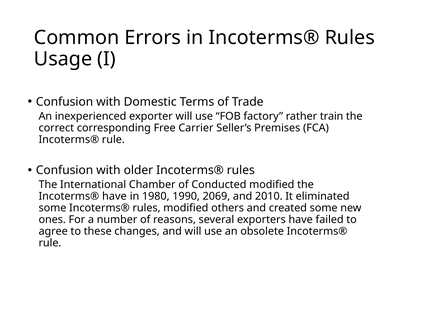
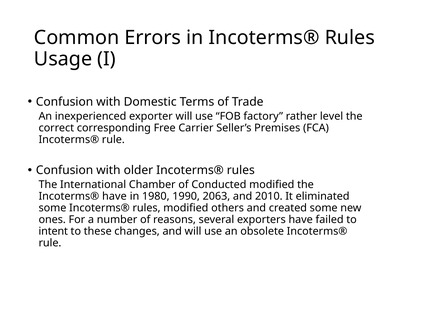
train: train -> level (332, 116)
2069: 2069 -> 2063 (216, 197)
agree: agree -> intent (53, 231)
